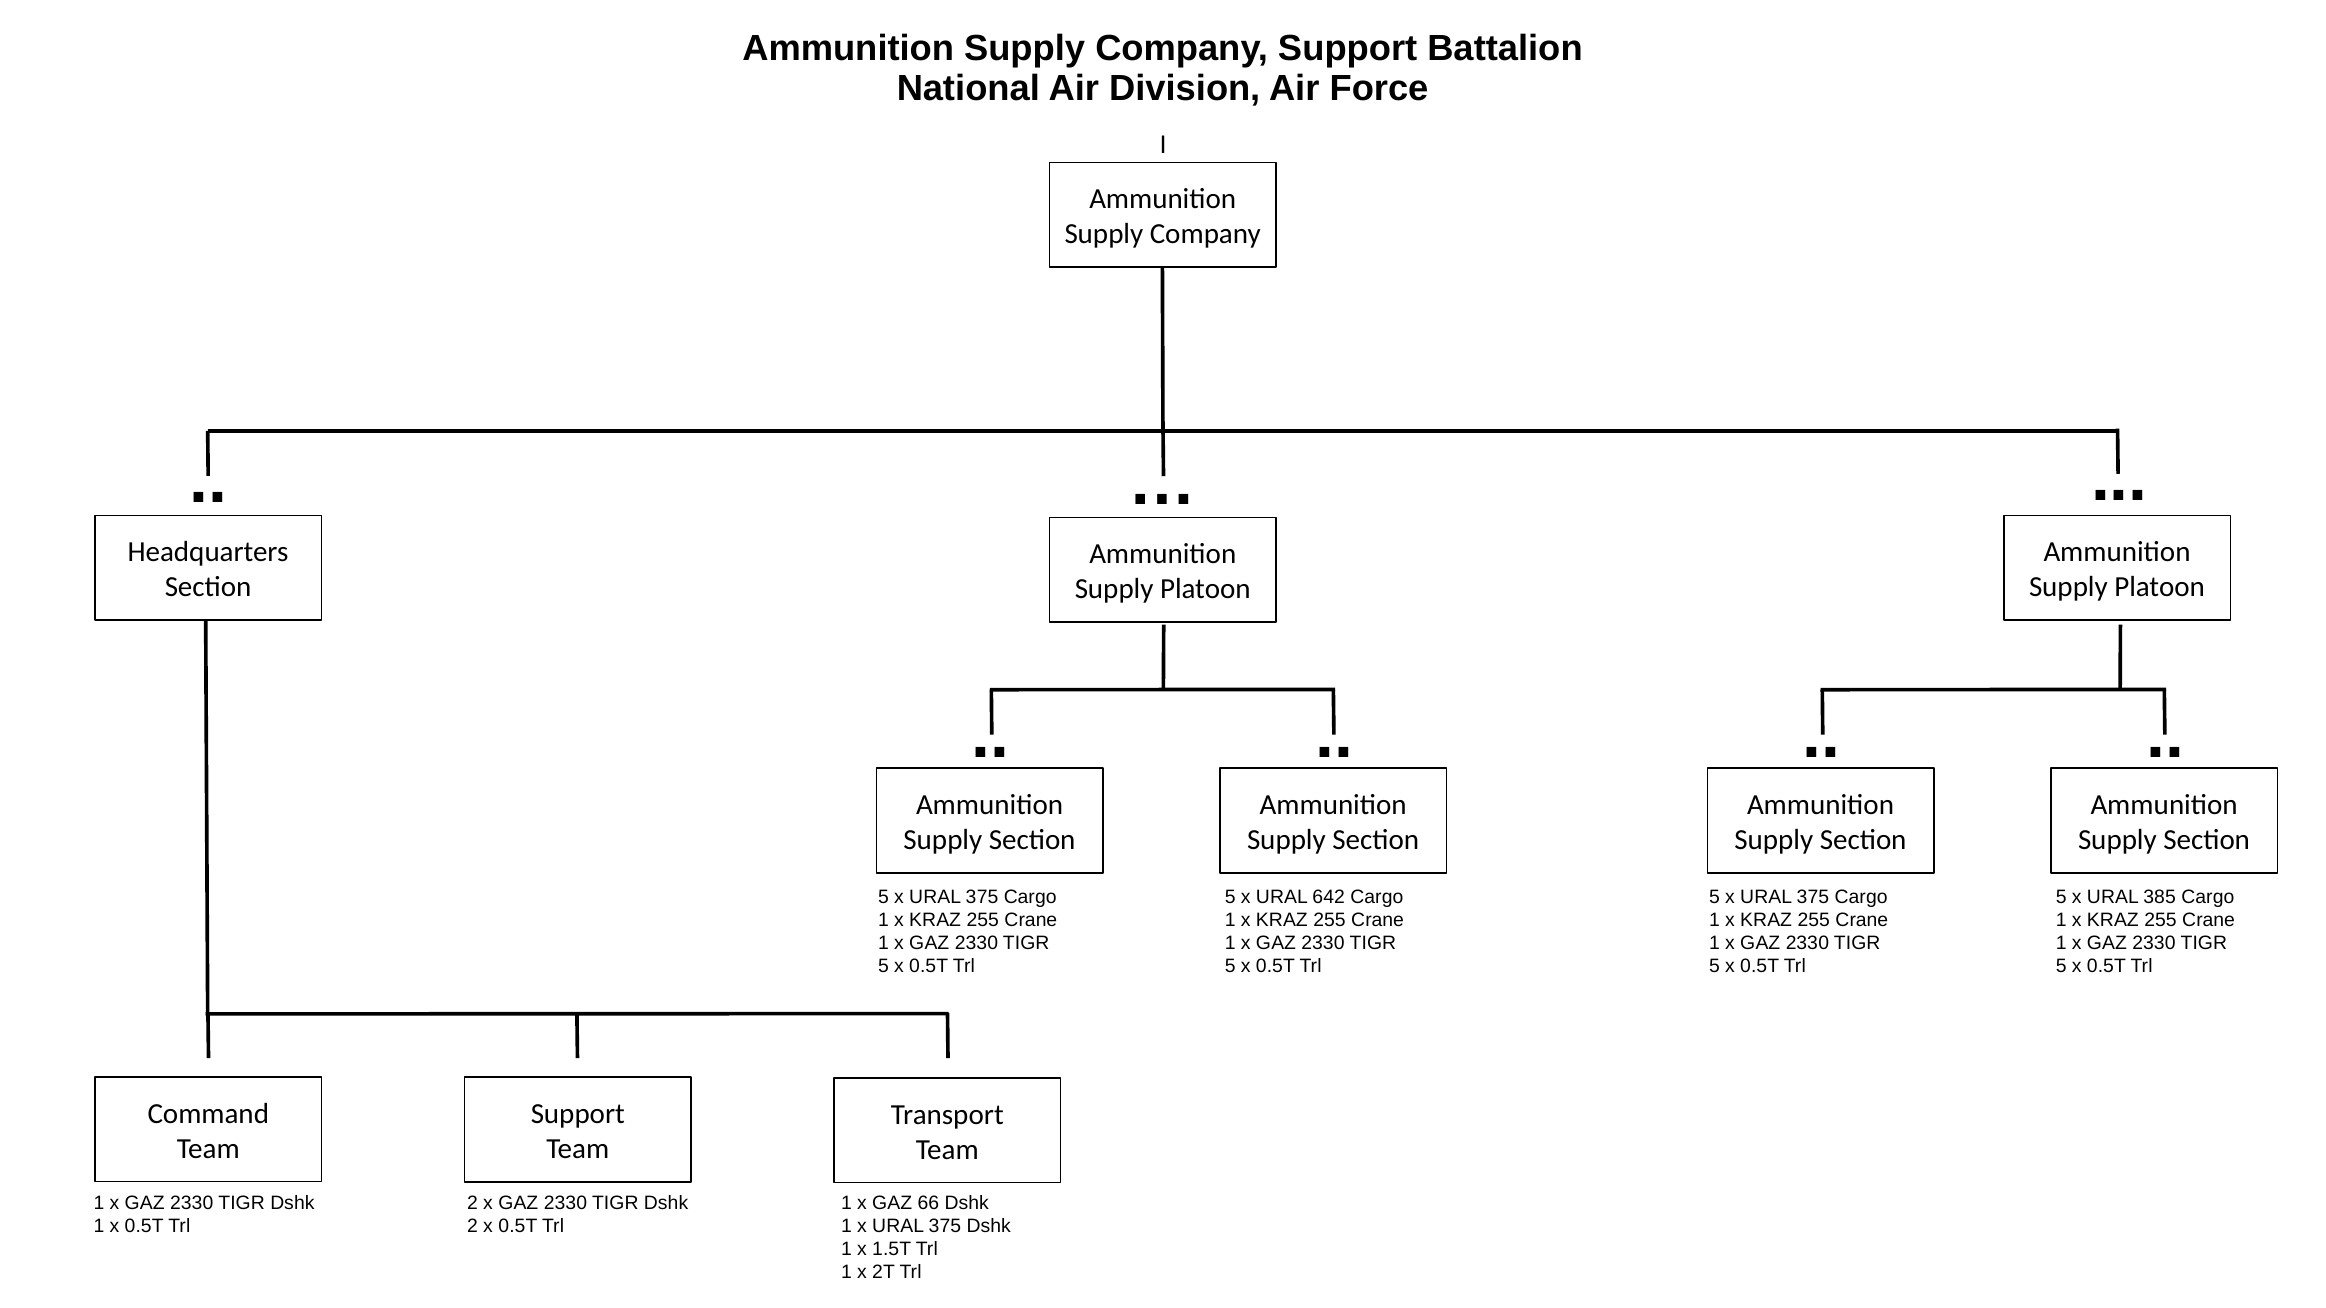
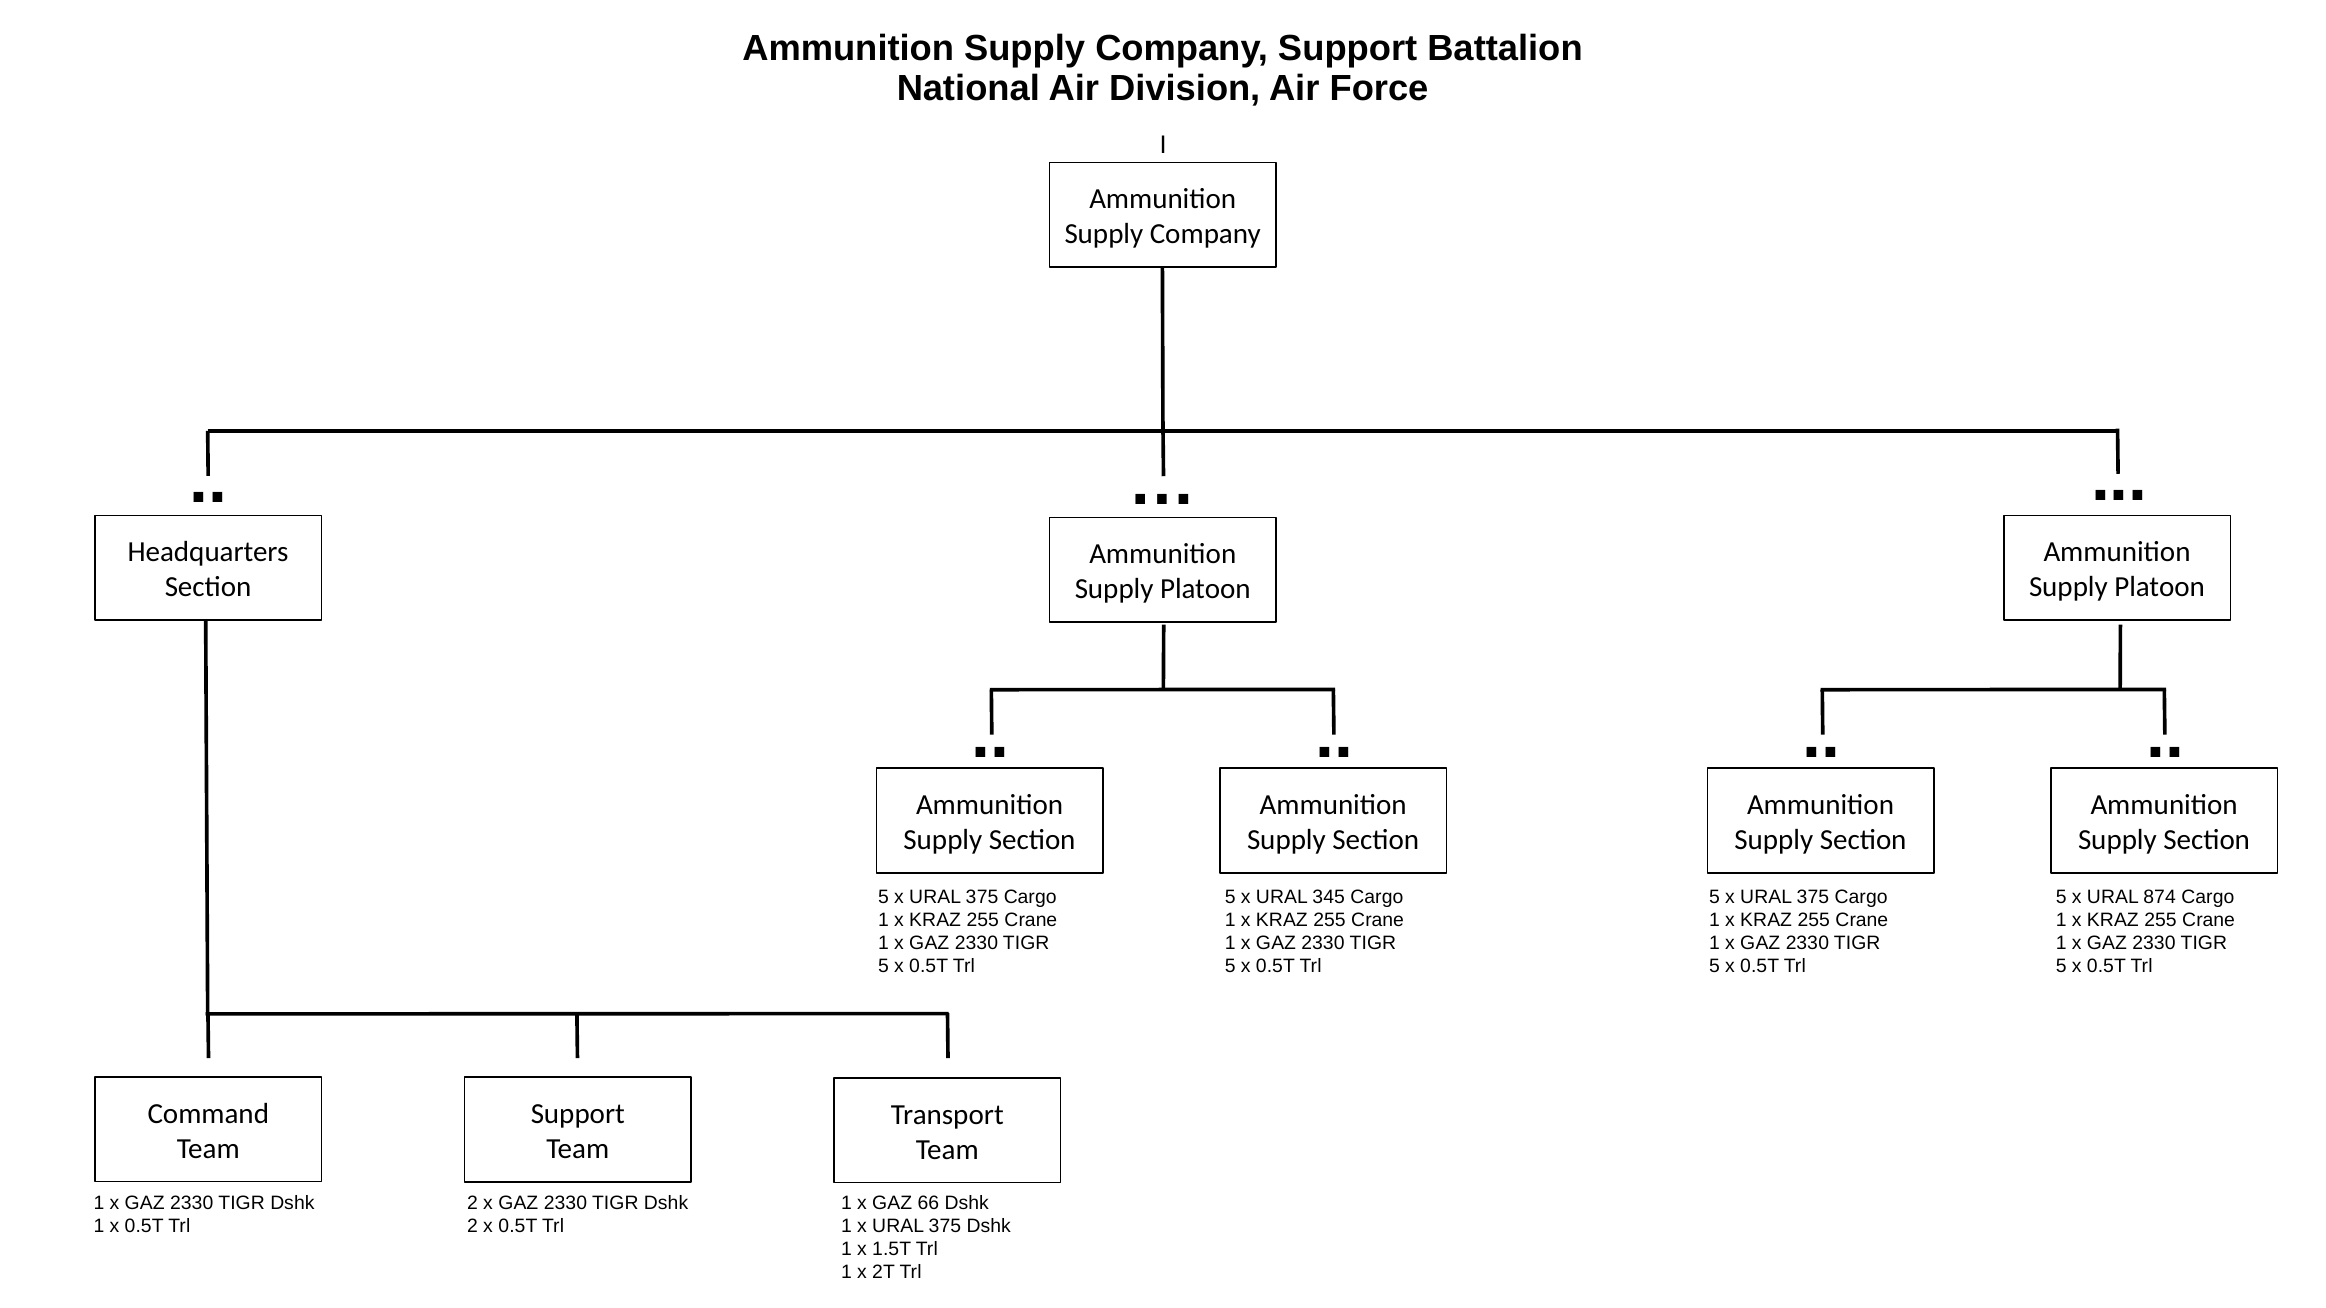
642: 642 -> 345 (1329, 897)
385: 385 -> 874 (2160, 897)
